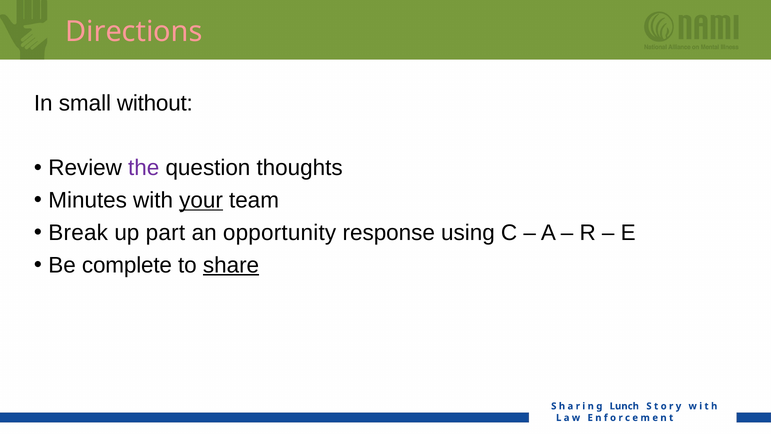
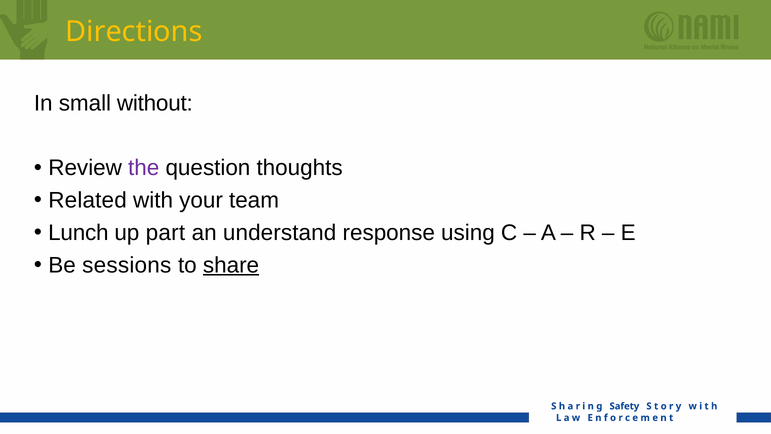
Directions colour: pink -> yellow (134, 32)
Minutes: Minutes -> Related (88, 200)
your underline: present -> none (201, 200)
Break: Break -> Lunch (78, 233)
opportunity: opportunity -> understand (280, 233)
complete: complete -> sessions (127, 265)
Lunch: Lunch -> Safety (624, 406)
